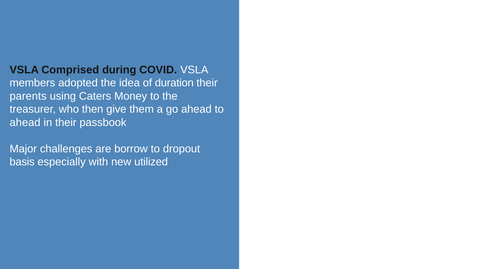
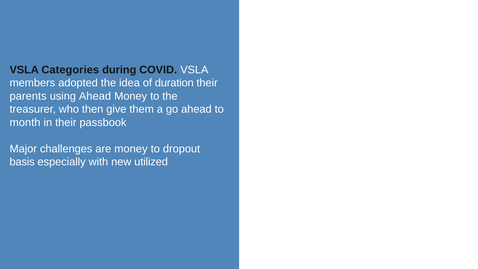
Comprised: Comprised -> Categories (70, 70)
using Caters: Caters -> Ahead (95, 96)
ahead: ahead -> month (25, 122)
are borrow: borrow -> money (131, 149)
